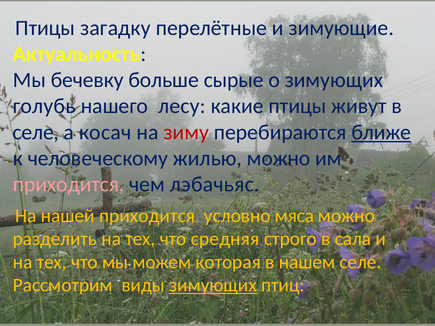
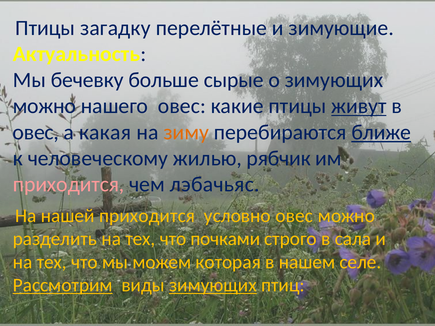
голубь: голубь -> можно (44, 106)
нашего лесу: лесу -> овес (182, 106)
живут underline: none -> present (359, 106)
селе: селе -> овес (36, 132)
косач: косач -> какая (105, 132)
зиму colour: red -> orange (186, 132)
жилью можно: можно -> рябчик (279, 158)
условно мяса: мяса -> овес (294, 216)
средняя: средняя -> почками (225, 239)
Рассмотрим underline: none -> present (63, 285)
